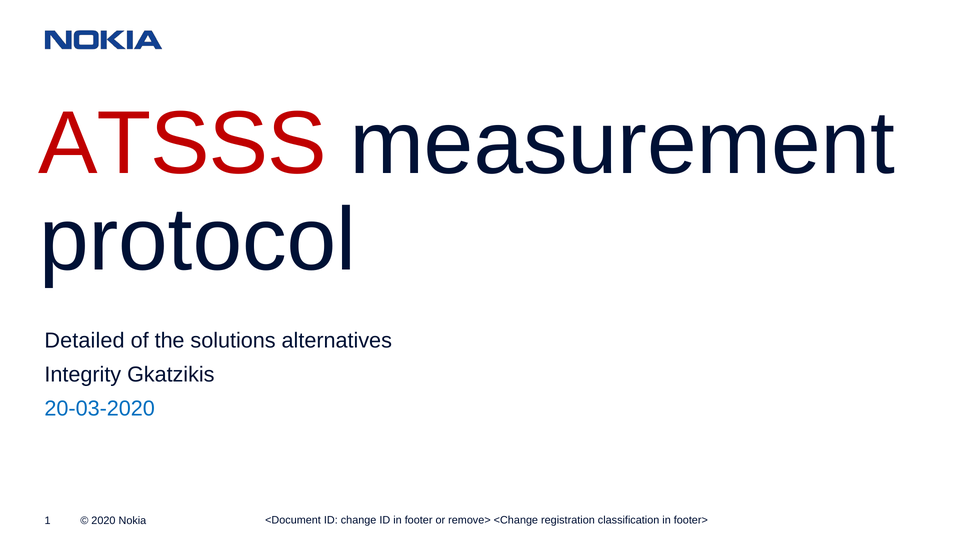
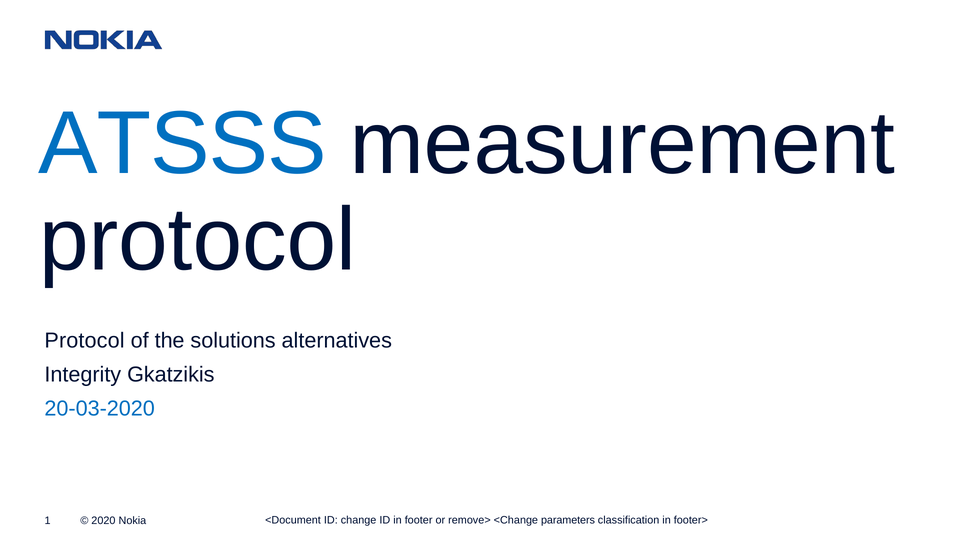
ATSSS colour: red -> blue (182, 144)
Detailed: Detailed -> Protocol (85, 340)
registration: registration -> parameters (568, 520)
